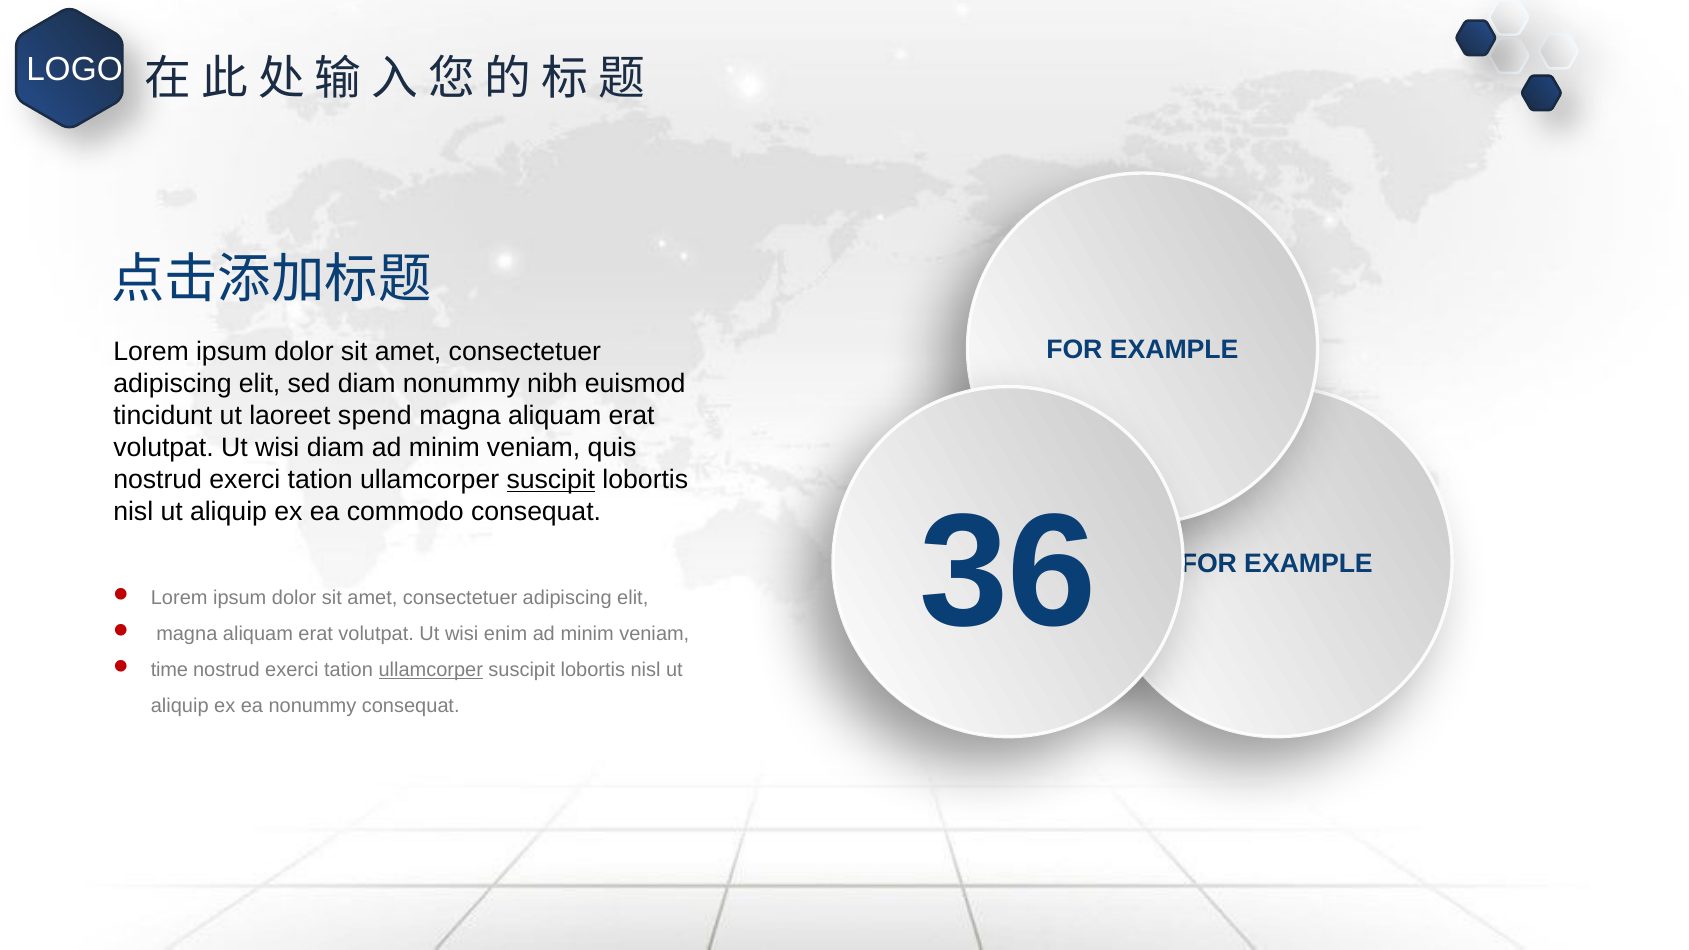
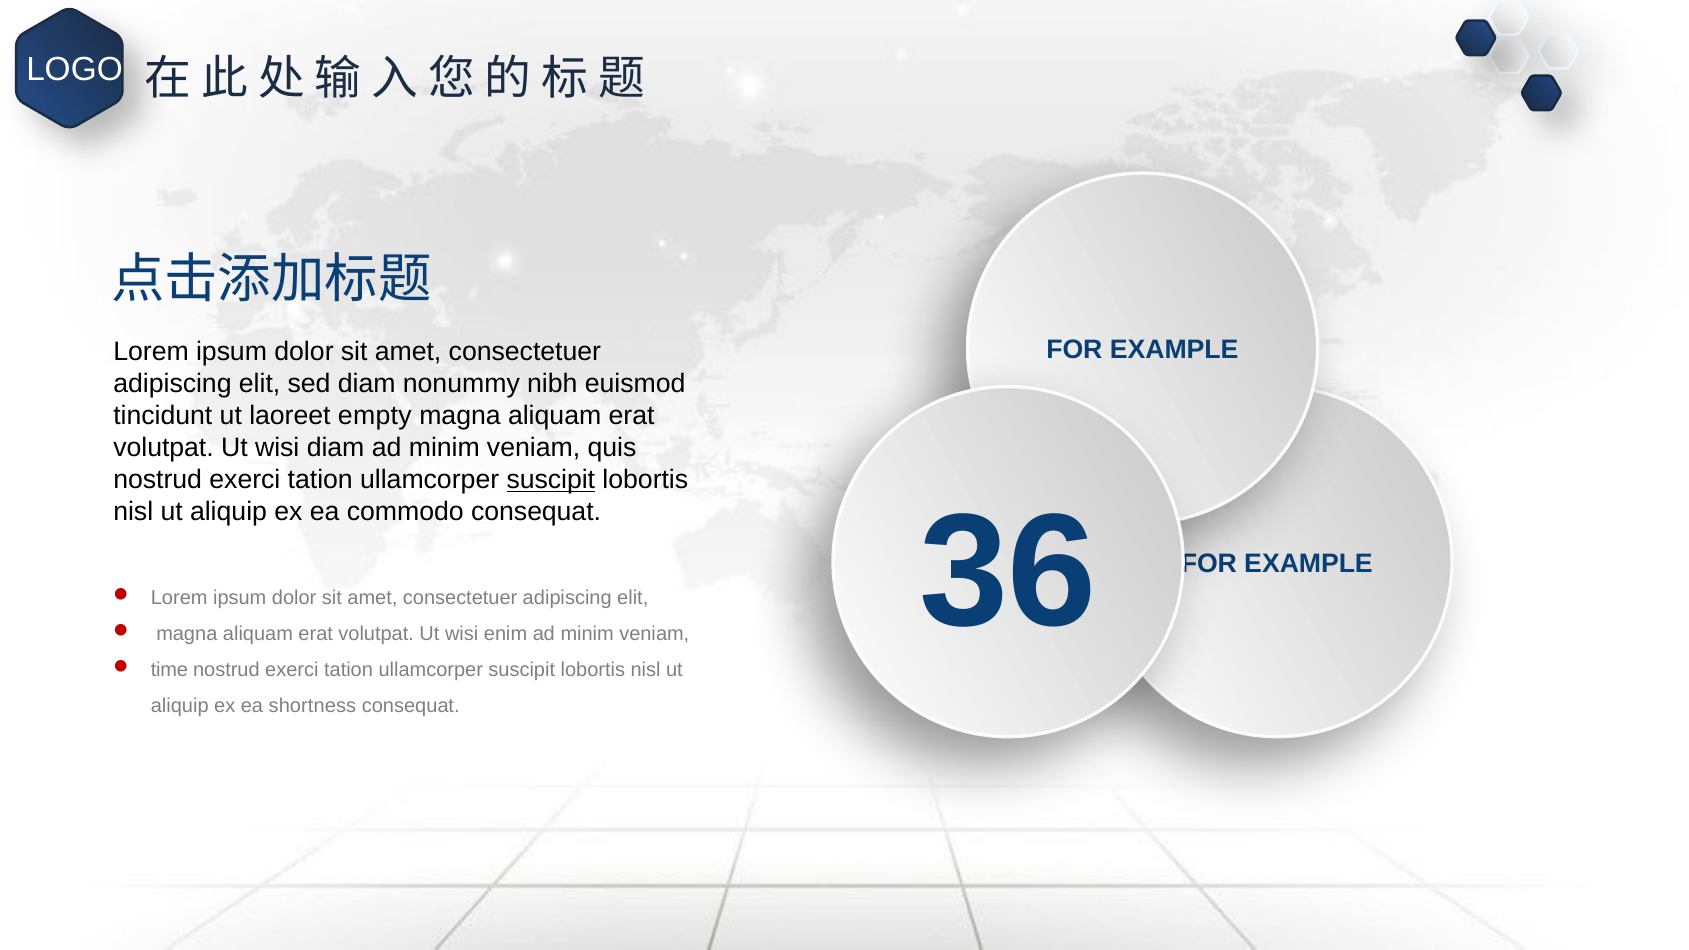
spend: spend -> empty (375, 416)
ullamcorper underline: present -> none (431, 670)
ea nonummy: nonummy -> shortness (312, 706)
